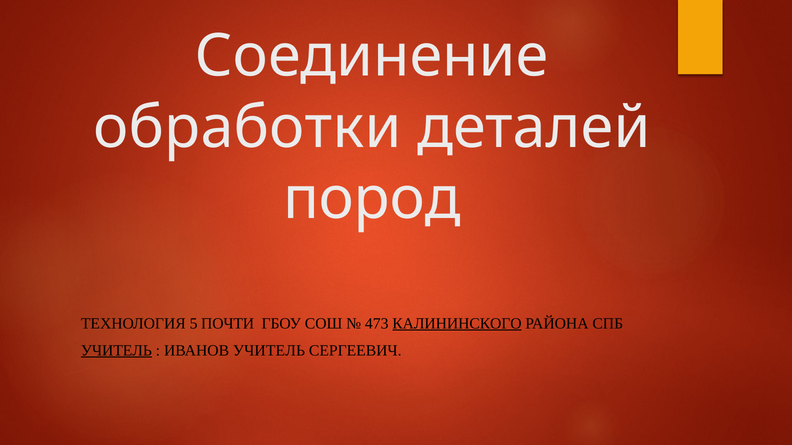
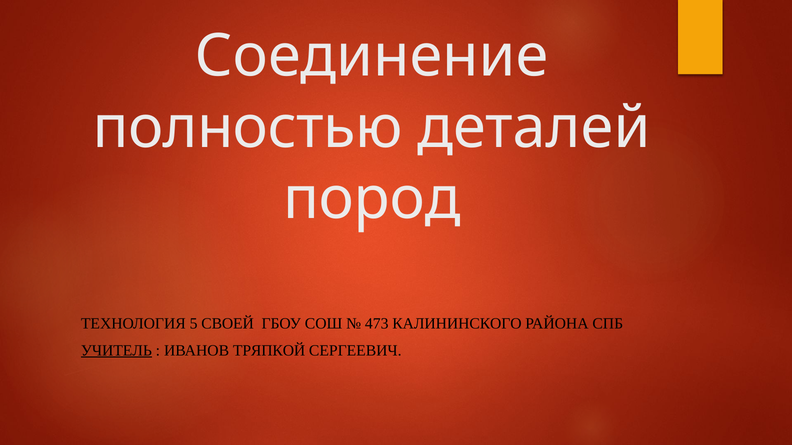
обработки: обработки -> полностью (248, 128)
ПОЧТИ: ПОЧТИ -> СВОЕЙ (228, 324)
КАЛИНИНСКОГО underline: present -> none (457, 324)
ИВАНОВ УЧИТЕЛЬ: УЧИТЕЛЬ -> ТРЯПКОЙ (269, 351)
